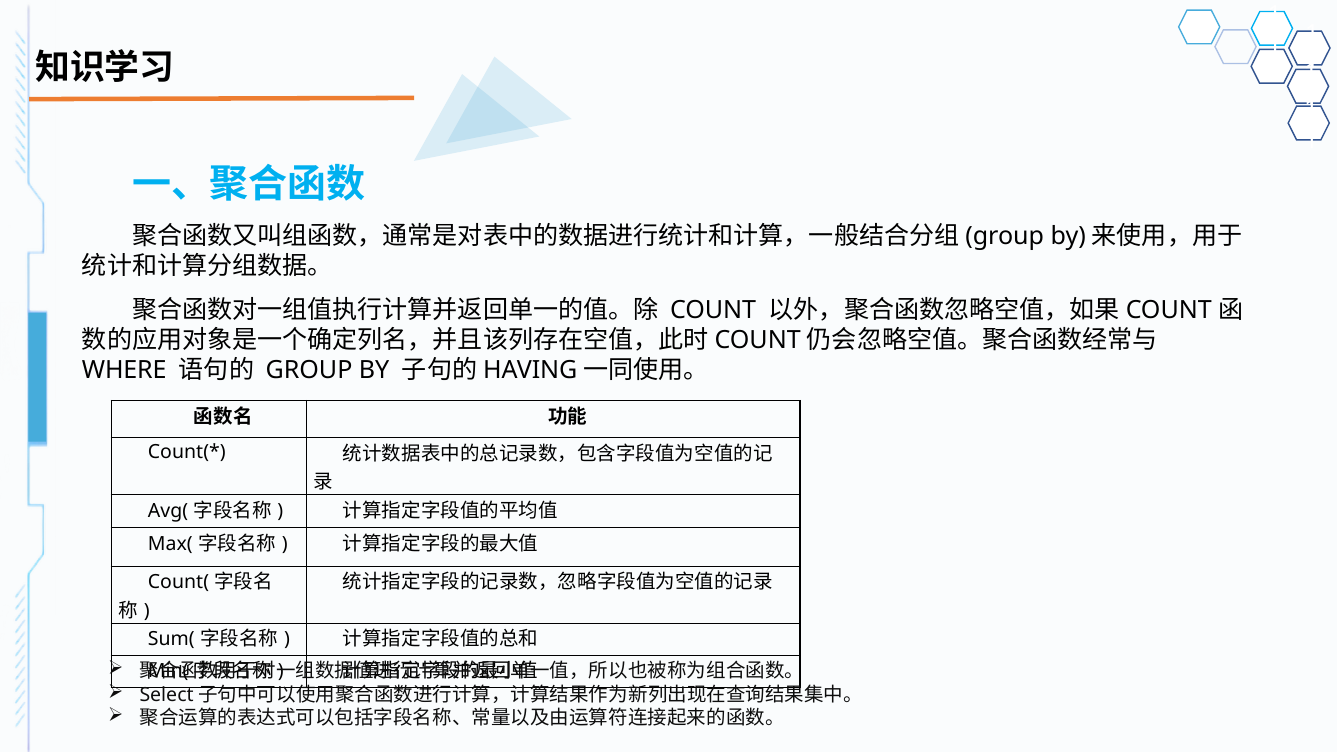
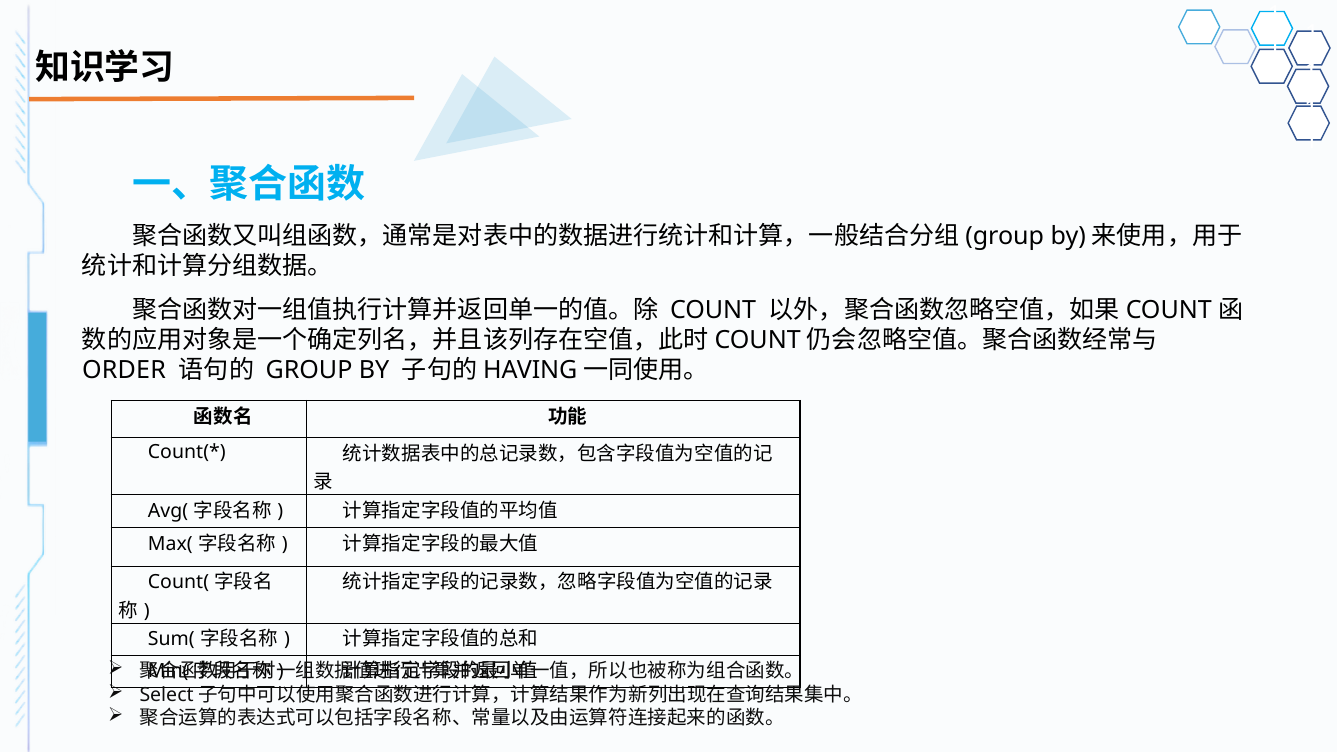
WHERE: WHERE -> ORDER (124, 370)
